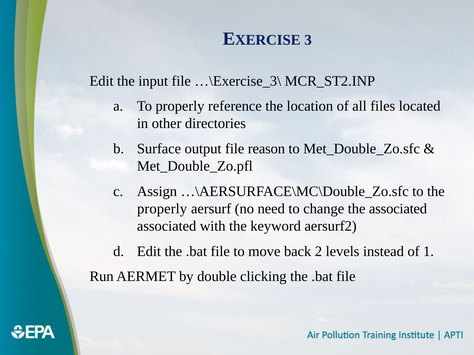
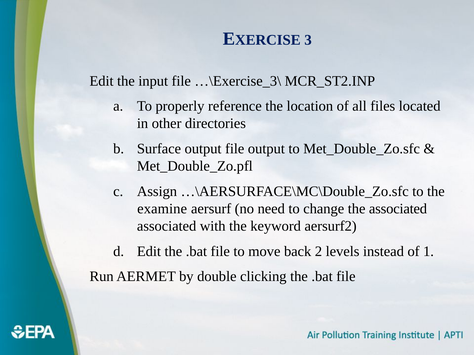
file reason: reason -> output (266, 149)
properly: properly -> examine (162, 209)
